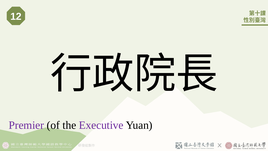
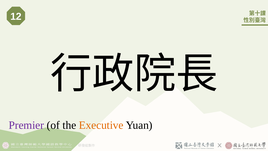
Executive colour: purple -> orange (101, 125)
